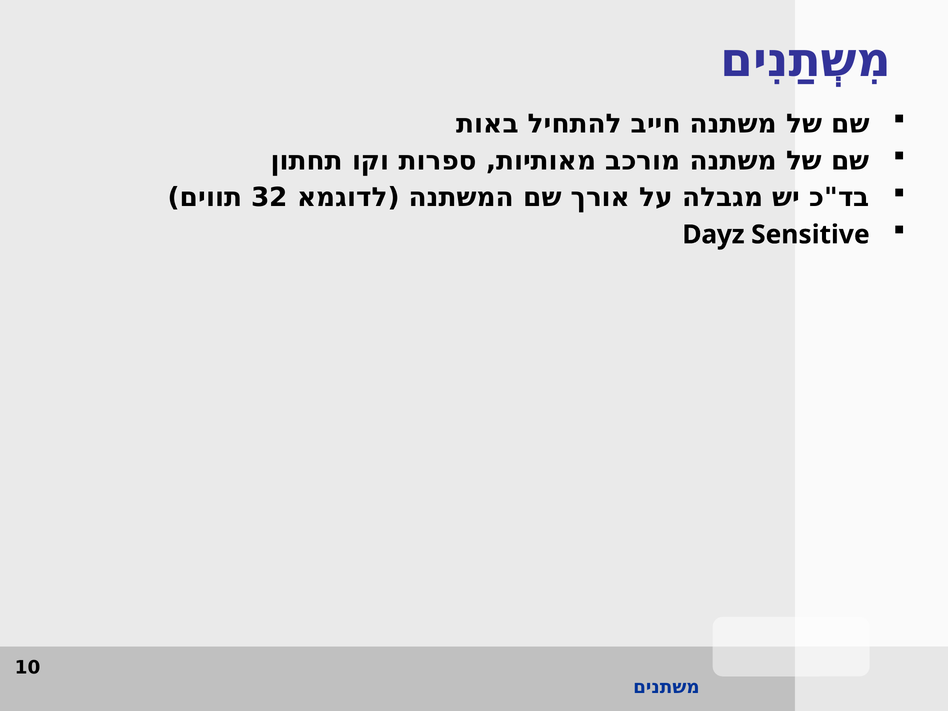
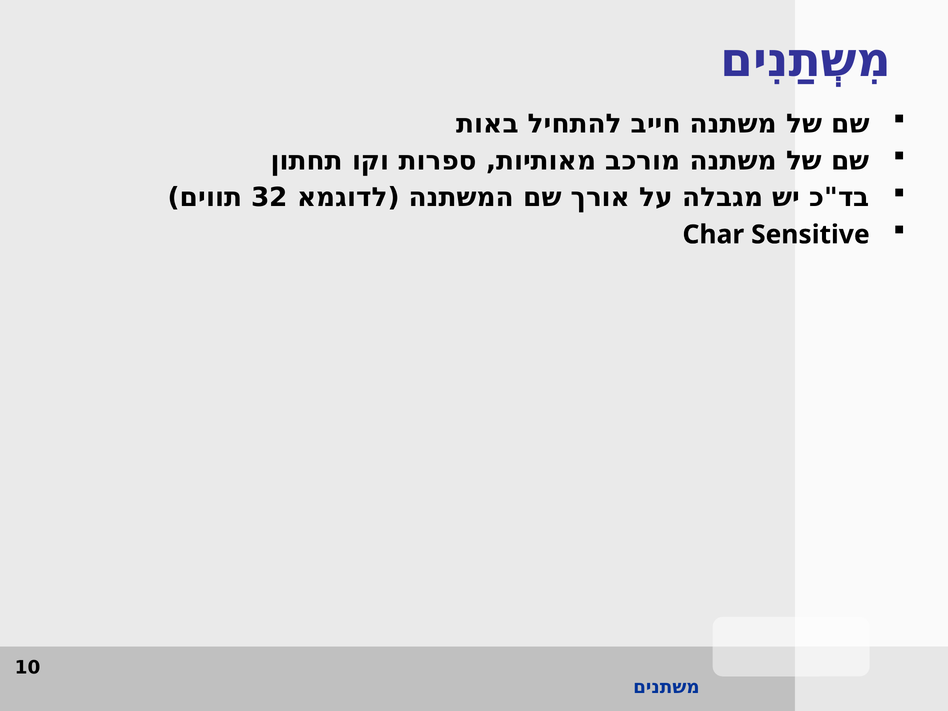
Dayz: Dayz -> Char (713, 235)
